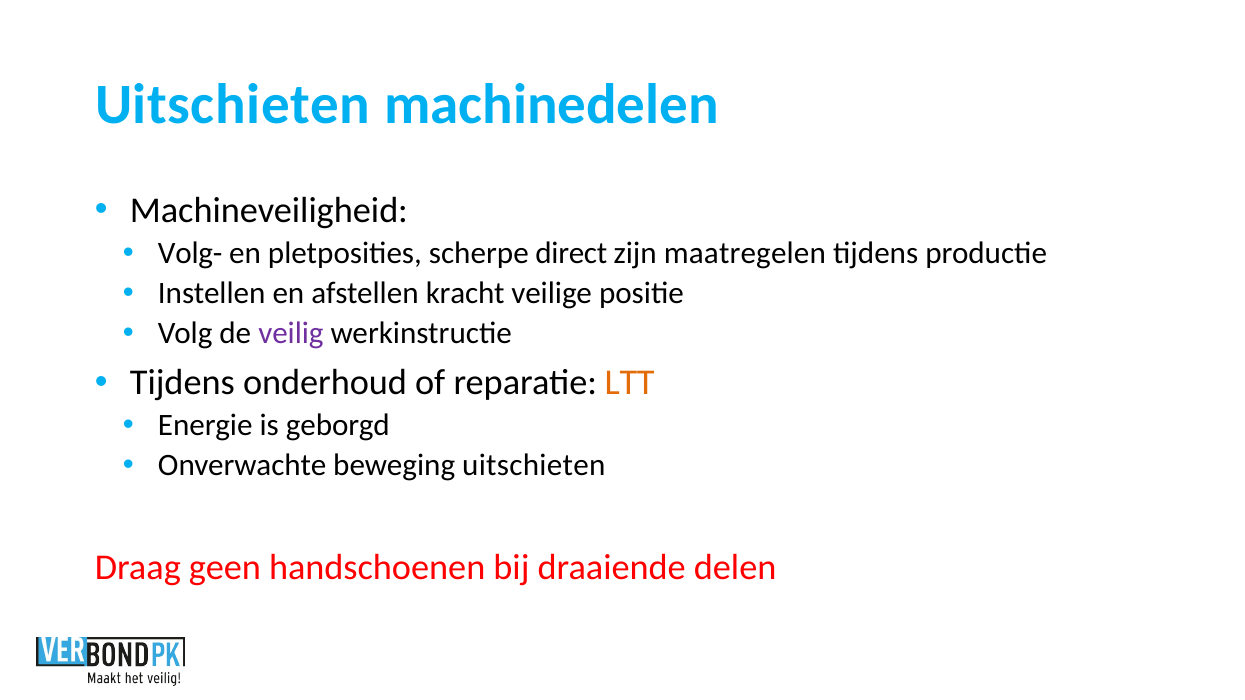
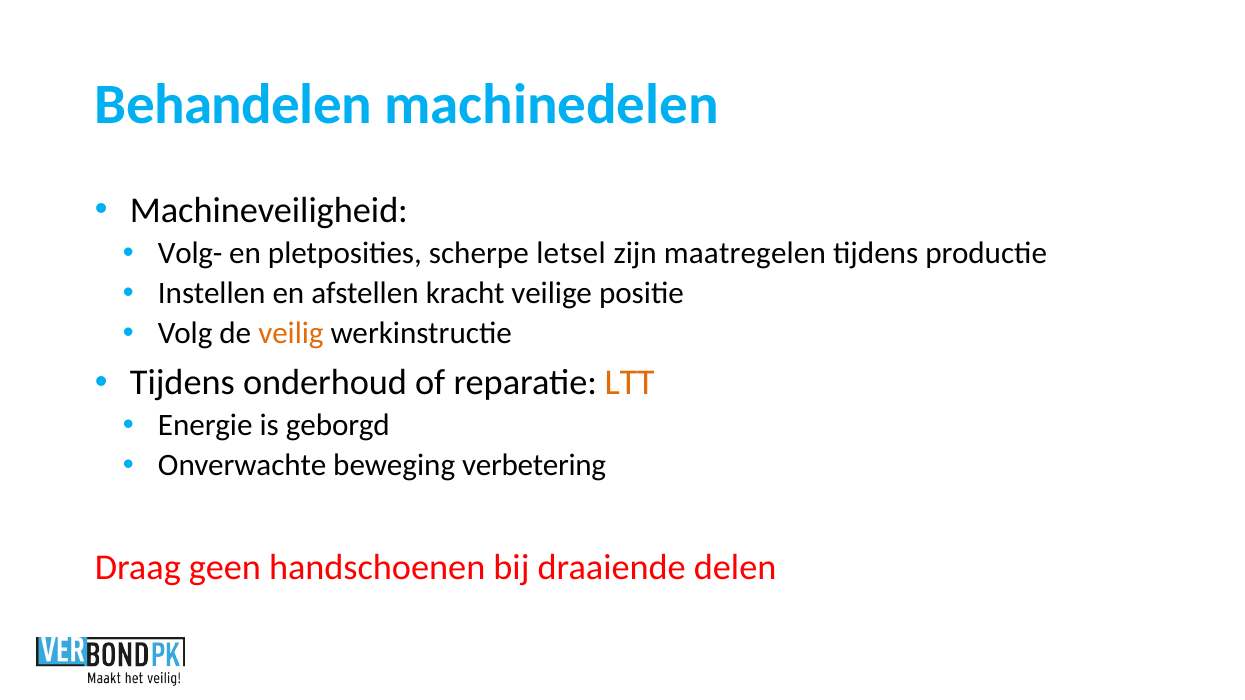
Uitschieten: Uitschieten -> Behandelen (233, 105)
direct: direct -> letsel (571, 253)
veilig colour: purple -> orange (291, 334)
beweging uitschieten: uitschieten -> verbetering (534, 466)
